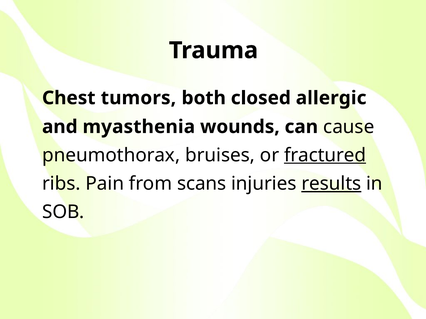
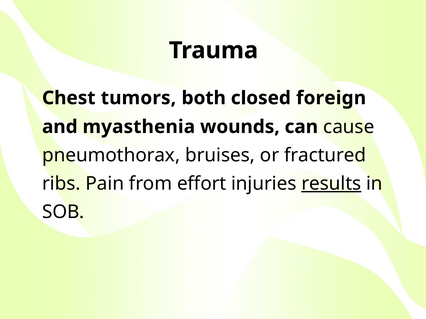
allergic: allergic -> foreign (331, 98)
fractured underline: present -> none (325, 155)
scans: scans -> effort (202, 184)
